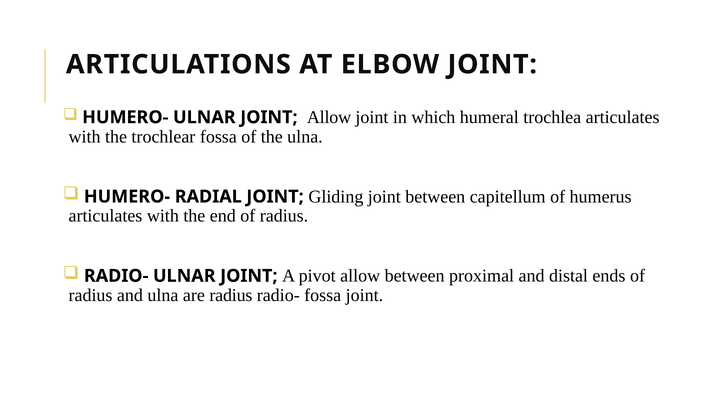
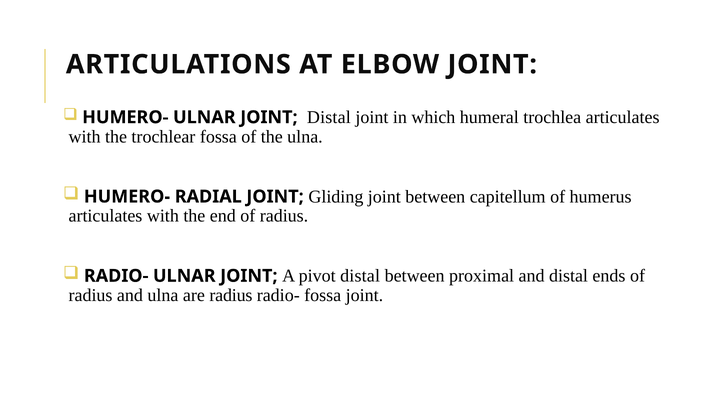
JOINT Allow: Allow -> Distal (329, 117)
pivot allow: allow -> distal (360, 276)
